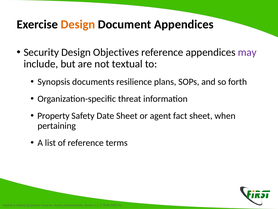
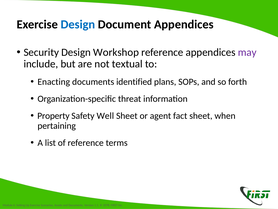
Design colour: orange -> blue (78, 24)
Objectives: Objectives -> Workshop (116, 52)
Synopsis: Synopsis -> Enacting (54, 82)
resilience: resilience -> identified (134, 82)
Date: Date -> Well (105, 116)
